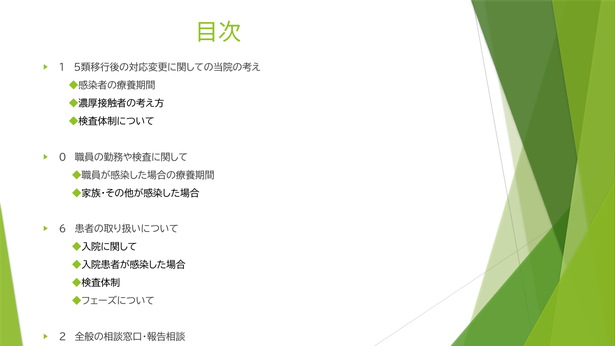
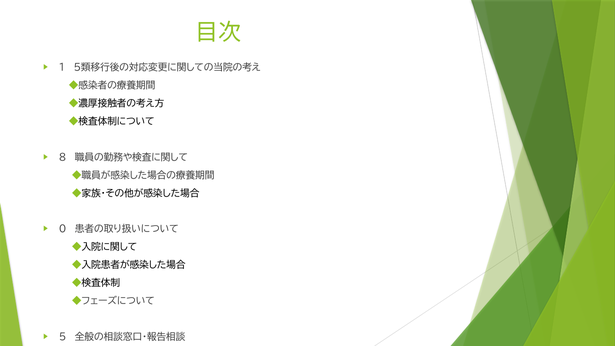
0: 0 -> 8 (63, 157)
6: 6 -> 0 (63, 229)
2: 2 -> 5 (63, 337)
